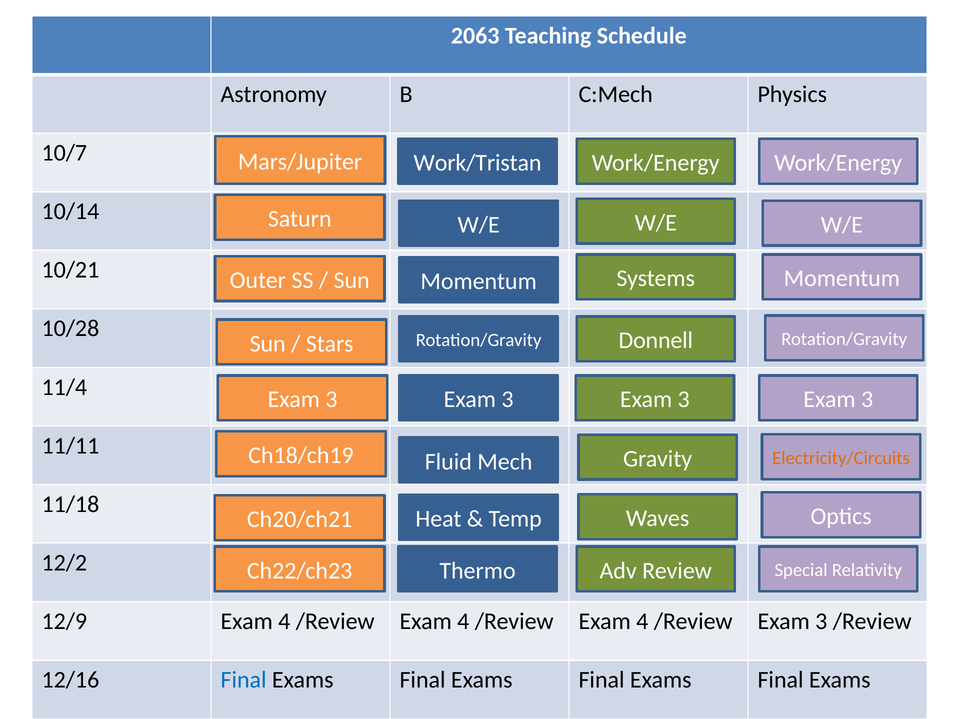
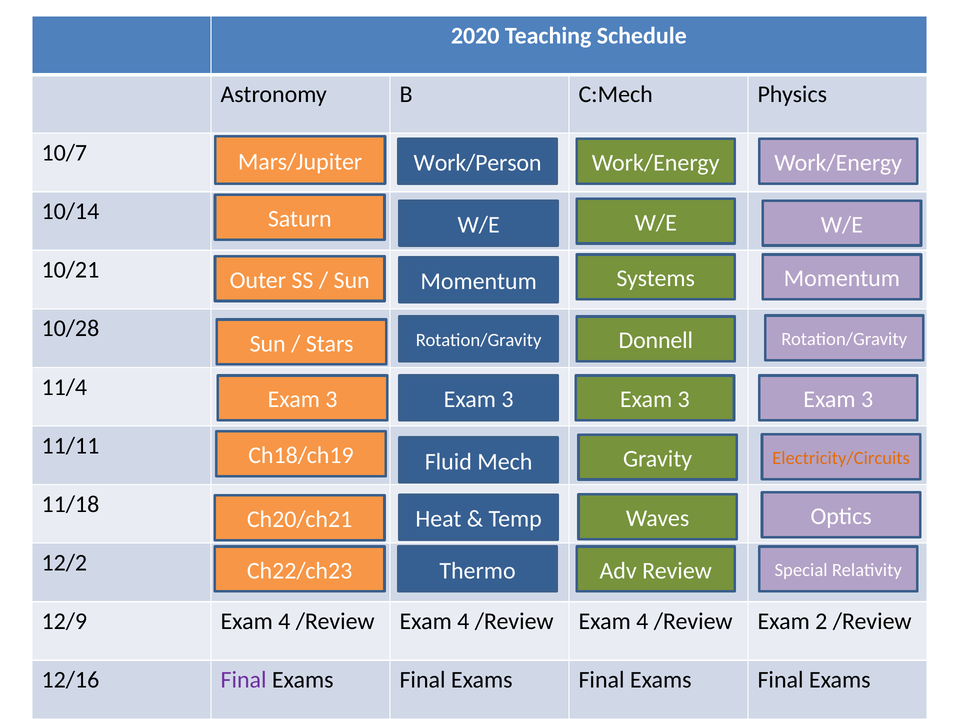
2063: 2063 -> 2020 (475, 36)
Work/Tristan: Work/Tristan -> Work/Person (478, 163)
/Review Exam 3: 3 -> 2 (821, 622)
Final colour: blue -> purple (244, 680)
